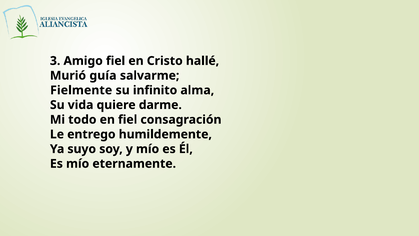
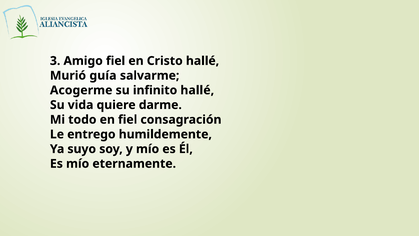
Fielmente: Fielmente -> Acogerme (81, 90)
infinito alma: alma -> hallé (197, 90)
